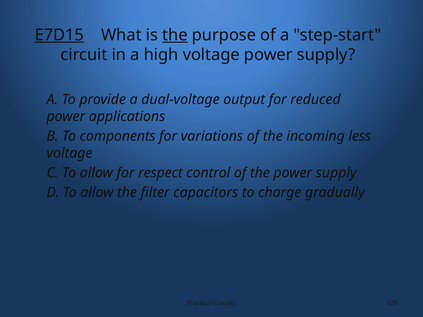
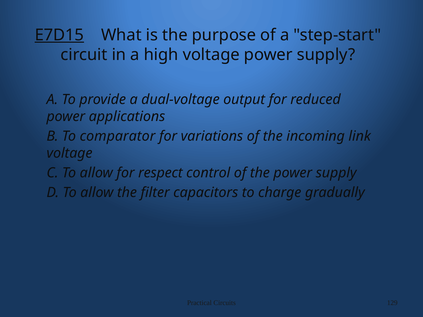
the underline: present -> none (175, 35)
components: components -> comparator (118, 136)
less: less -> link (360, 136)
